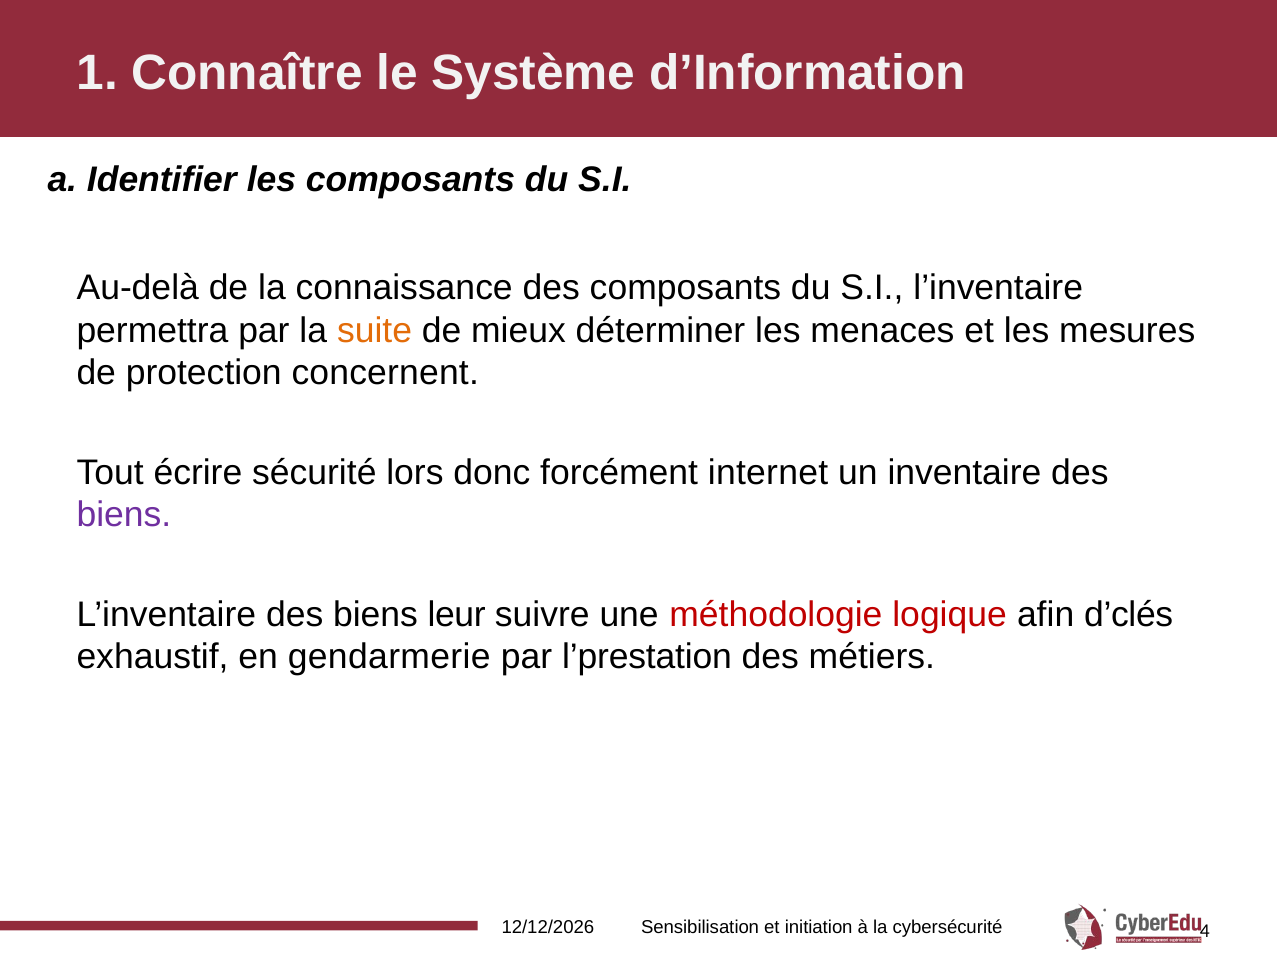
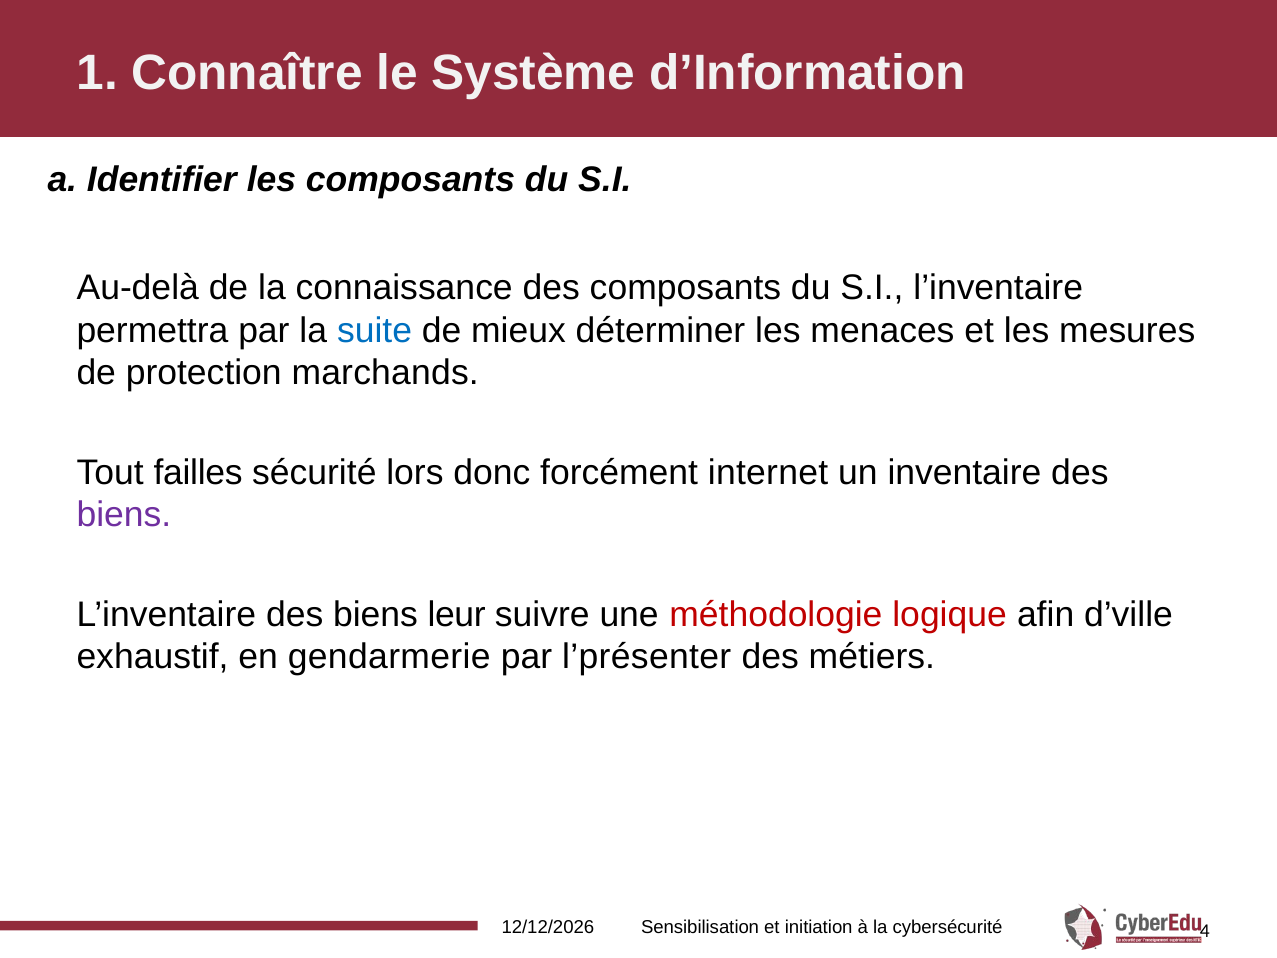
suite colour: orange -> blue (375, 330)
concernent: concernent -> marchands (385, 373)
écrire: écrire -> failles (198, 472)
d’clés: d’clés -> d’ville (1128, 614)
l’prestation: l’prestation -> l’présenter (647, 657)
